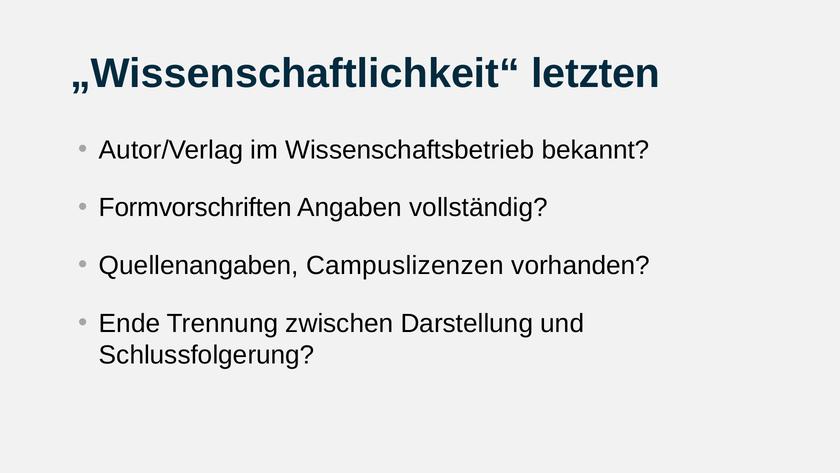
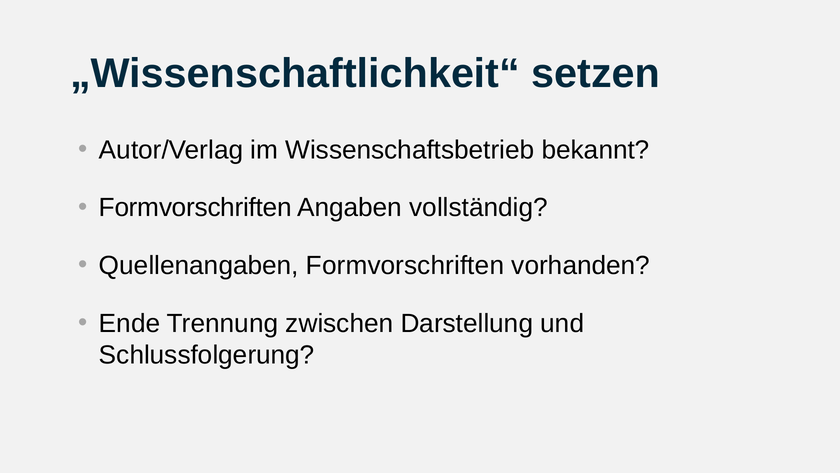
letzten: letzten -> setzen (596, 73)
Quellenangaben Campuslizenzen: Campuslizenzen -> Formvorschriften (405, 265)
